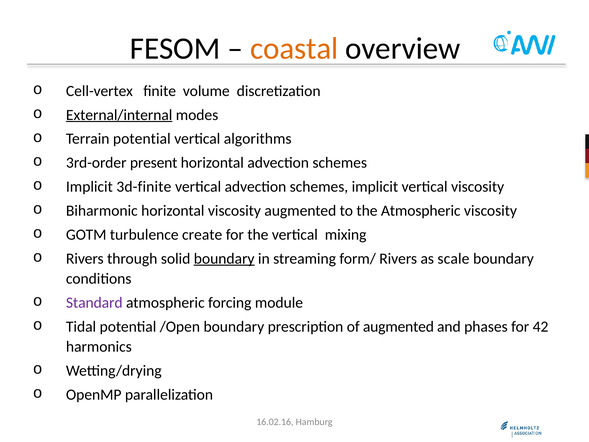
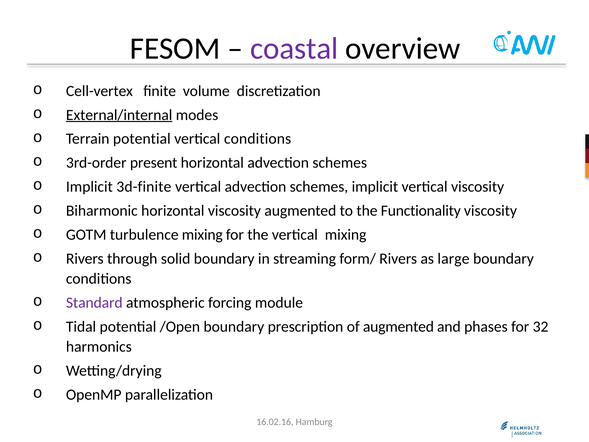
coastal colour: orange -> purple (294, 49)
vertical algorithms: algorithms -> conditions (258, 139)
the Atmospheric: Atmospheric -> Functionality (421, 211)
turbulence create: create -> mixing (202, 235)
boundary underline: present -> none (224, 258)
scale: scale -> large (453, 258)
42: 42 -> 32 (541, 326)
